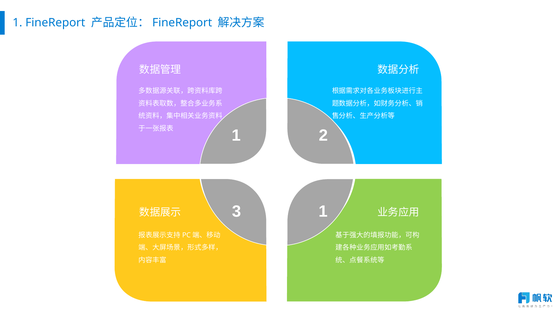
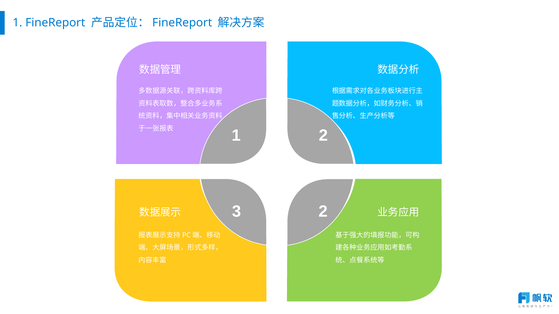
3 1: 1 -> 2 (323, 212)
